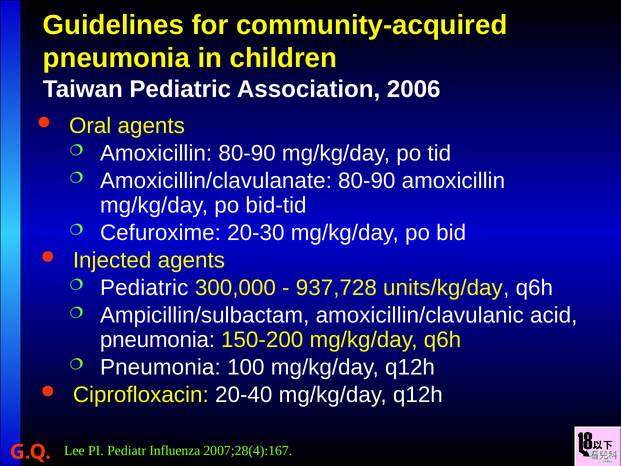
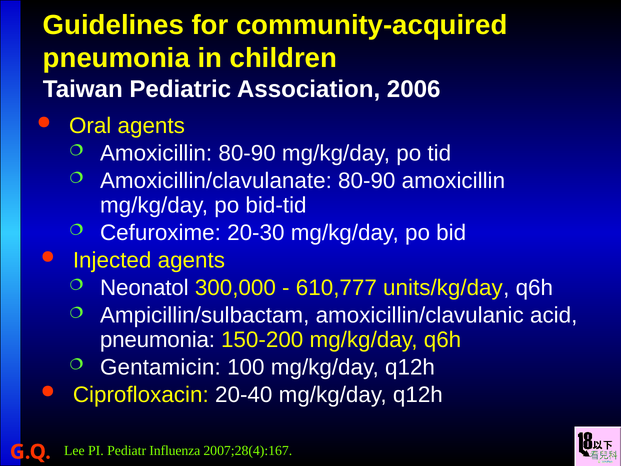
Pediatric: Pediatric -> Neonatol (144, 288)
937,728: 937,728 -> 610,777 (336, 288)
Pneumonia: Pneumonia -> Gentamicin (160, 367)
